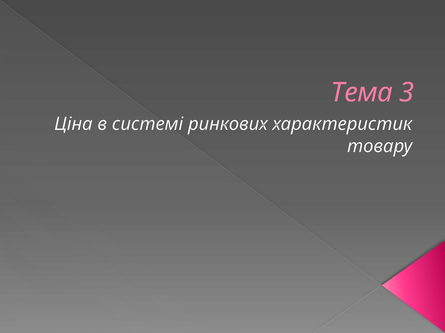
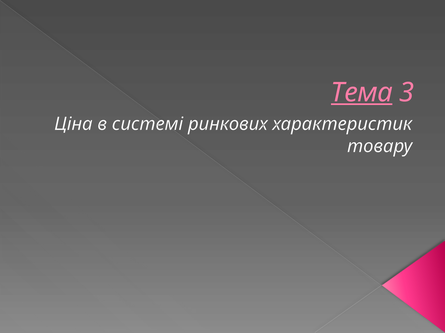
Тема underline: none -> present (362, 93)
